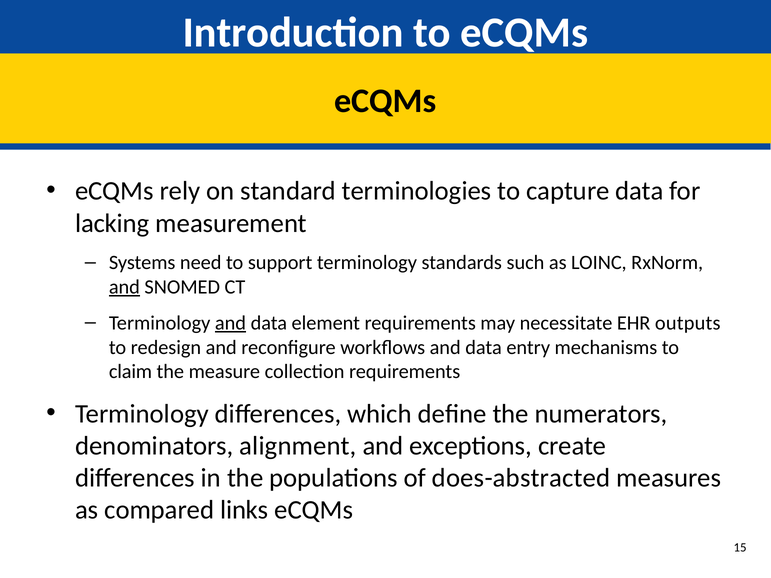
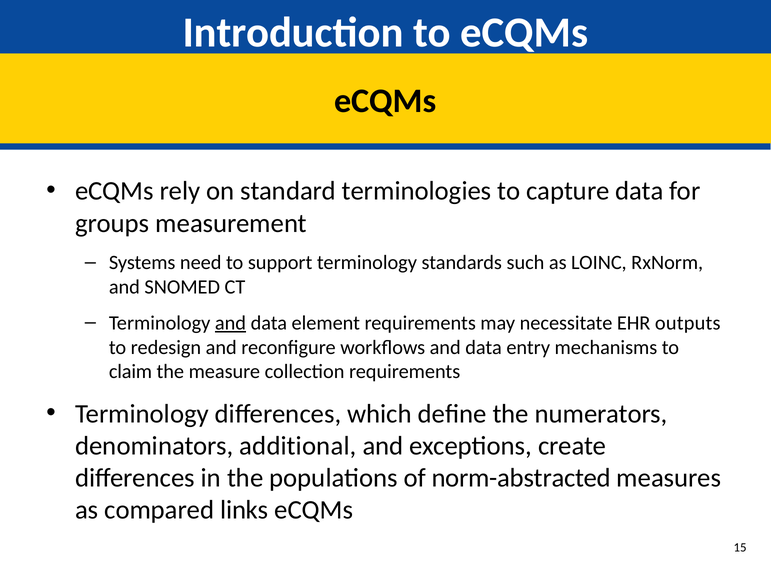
lacking: lacking -> groups (112, 223)
and underline: present -> none (124, 287)
alignment: alignment -> additional (298, 446)
does-abstracted: does-abstracted -> norm-abstracted (521, 478)
